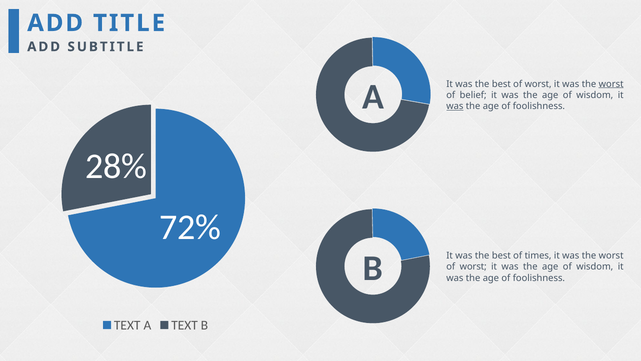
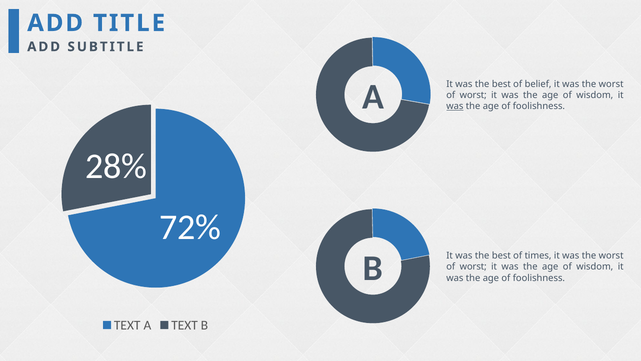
best of worst: worst -> belief (538, 84)
worst underline: present -> none (611, 84)
belief: belief -> worst (473, 95)
